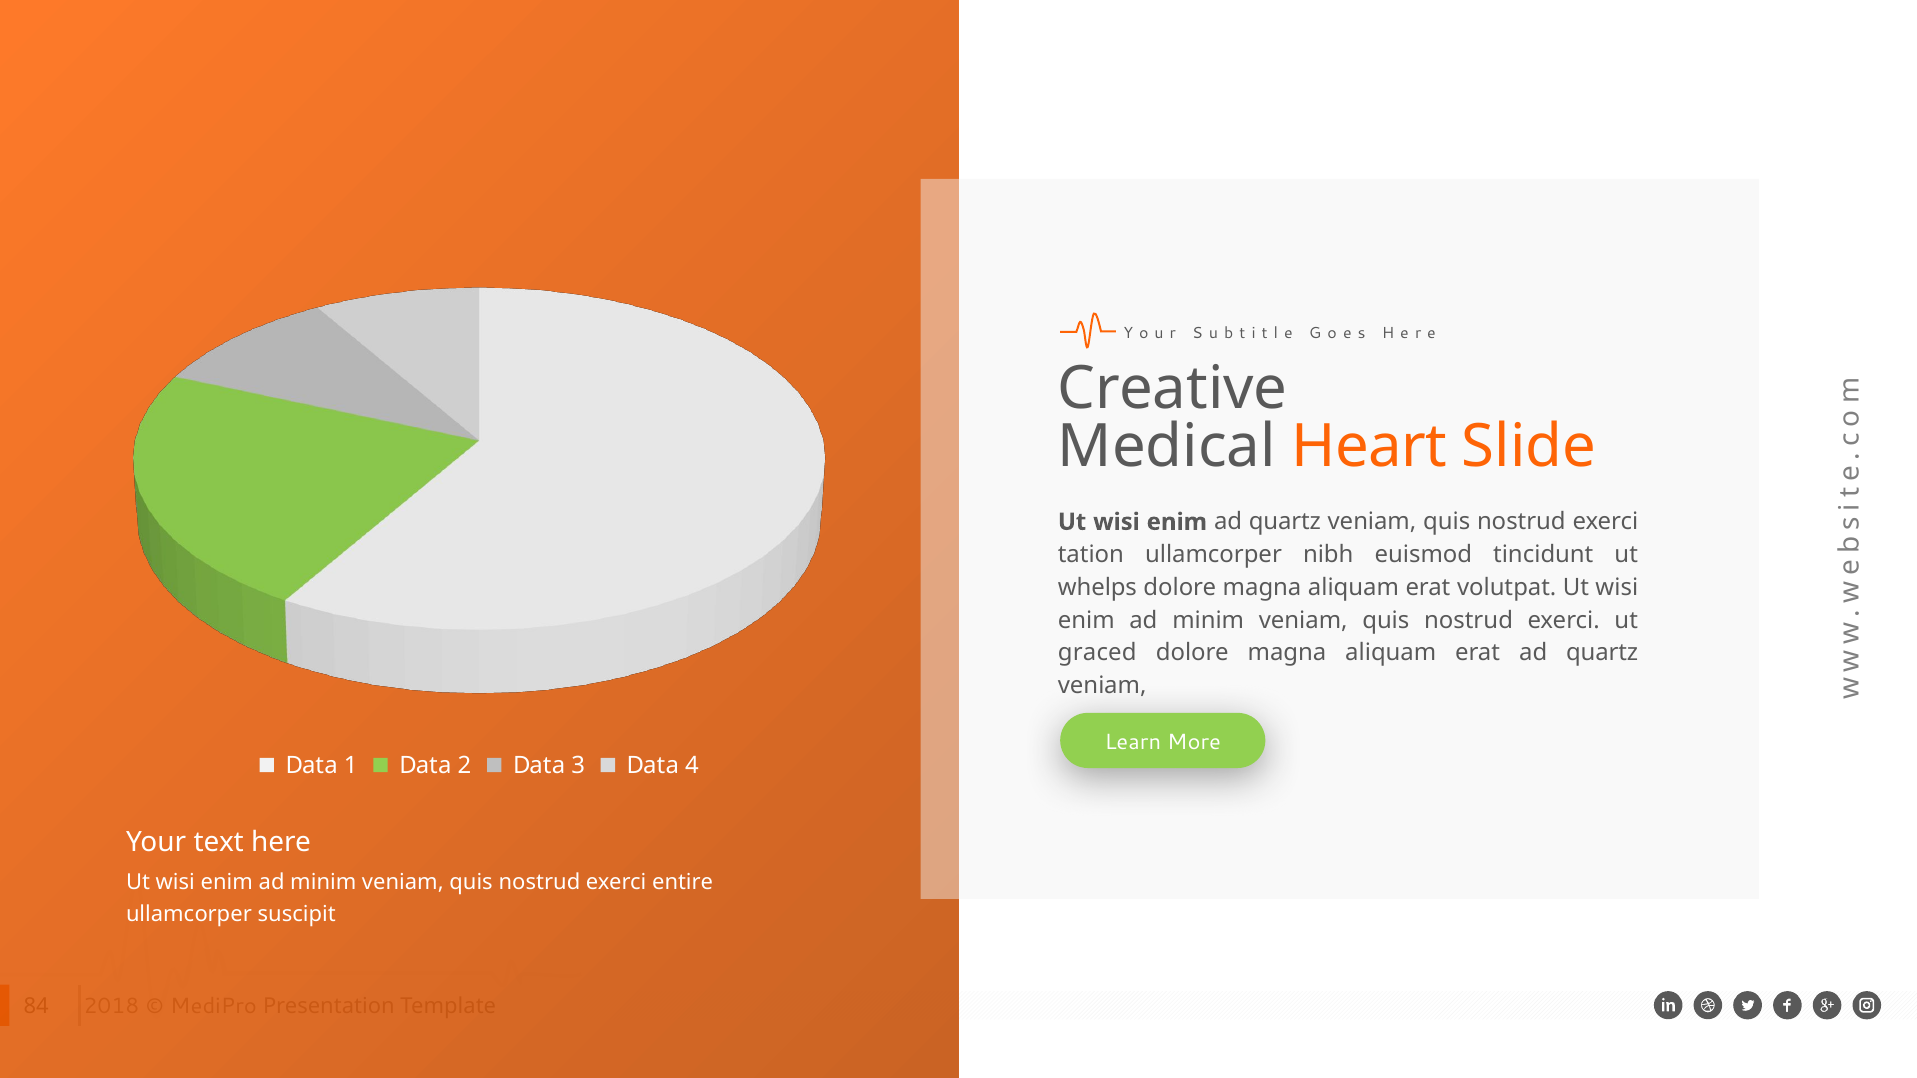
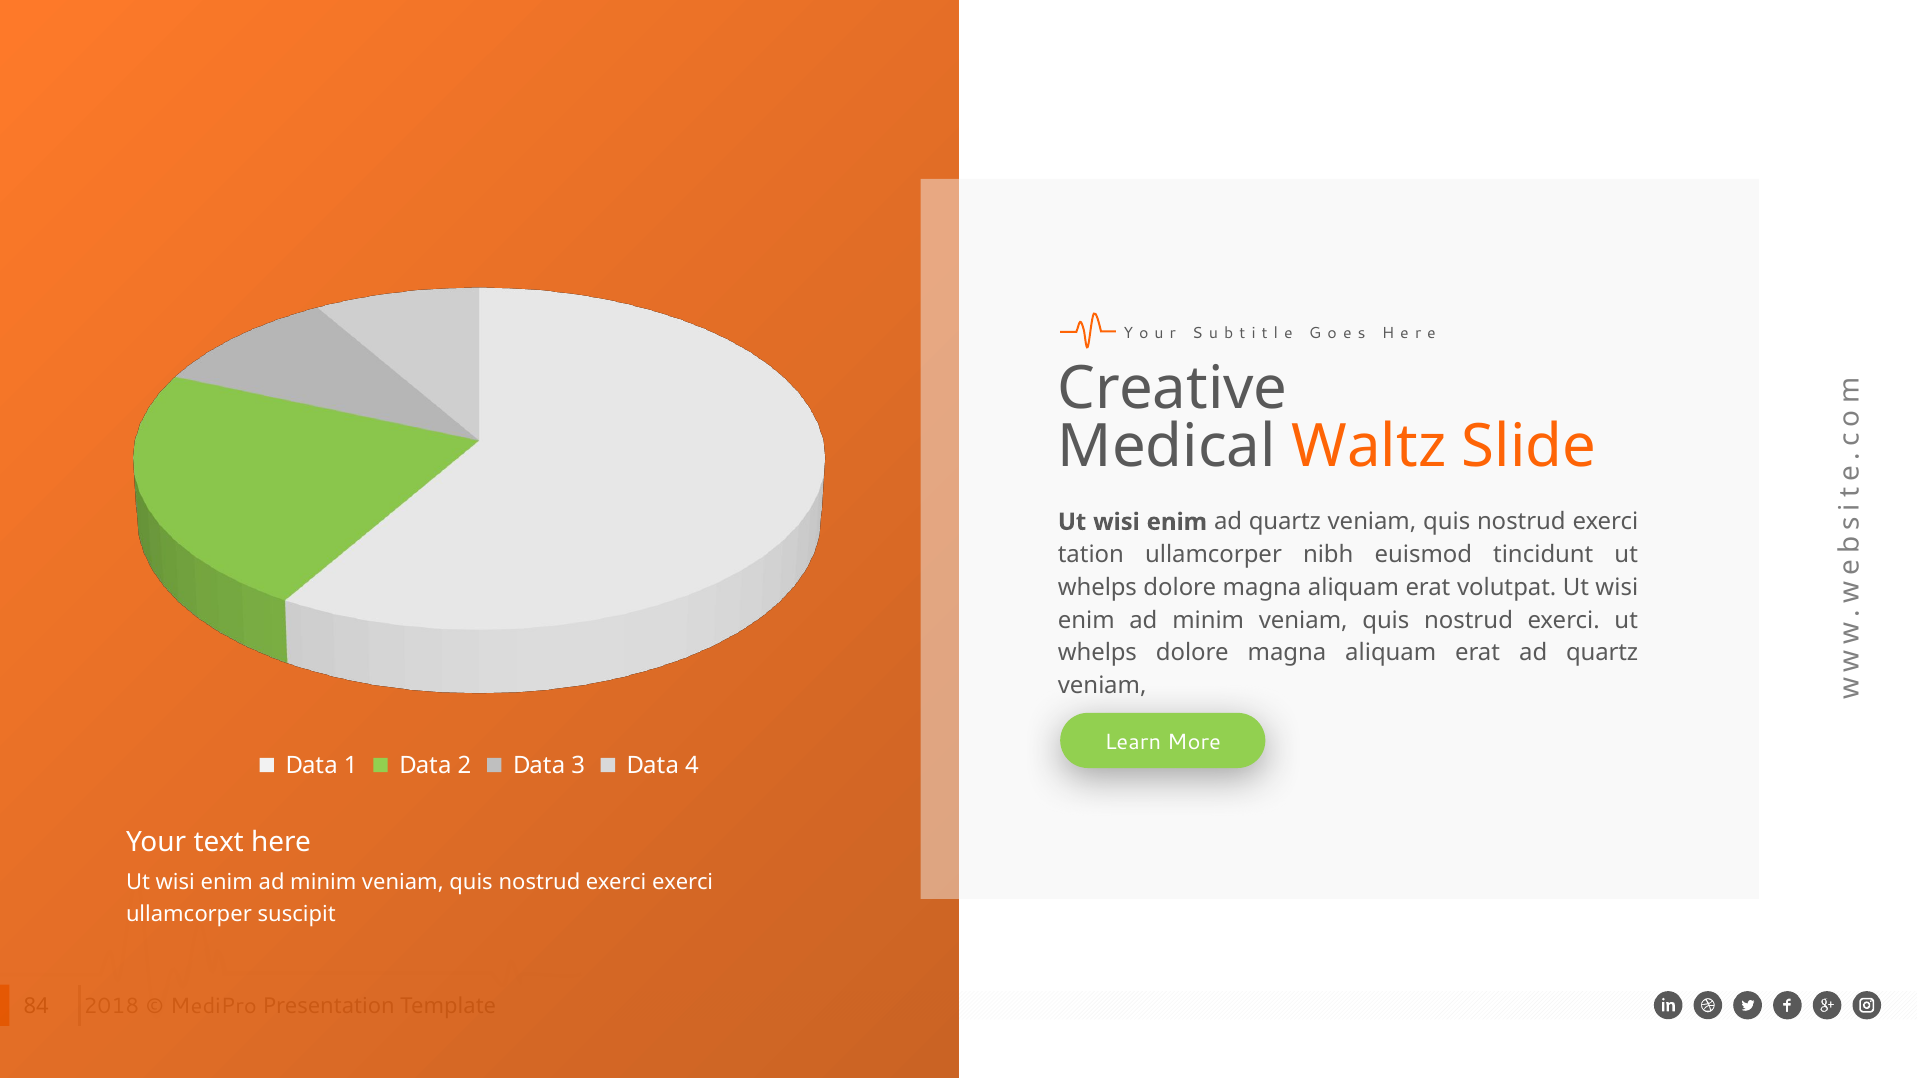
Heart: Heart -> Waltz (1369, 447)
graced: graced -> whelps (1097, 653)
exerci entire: entire -> exerci (683, 883)
